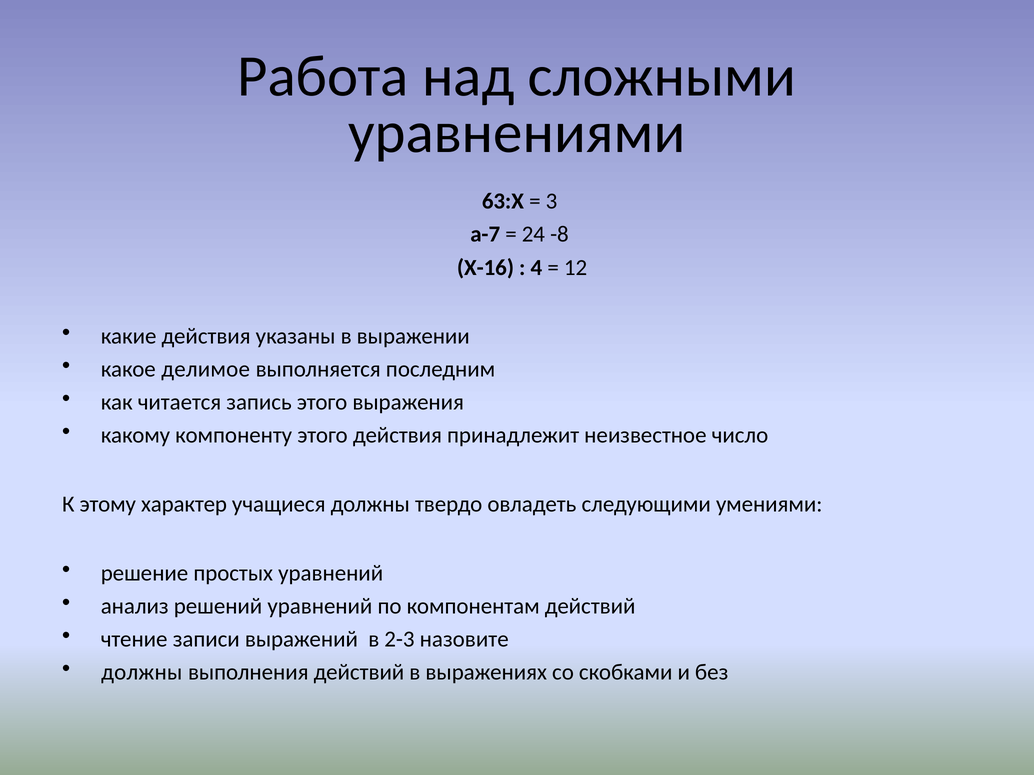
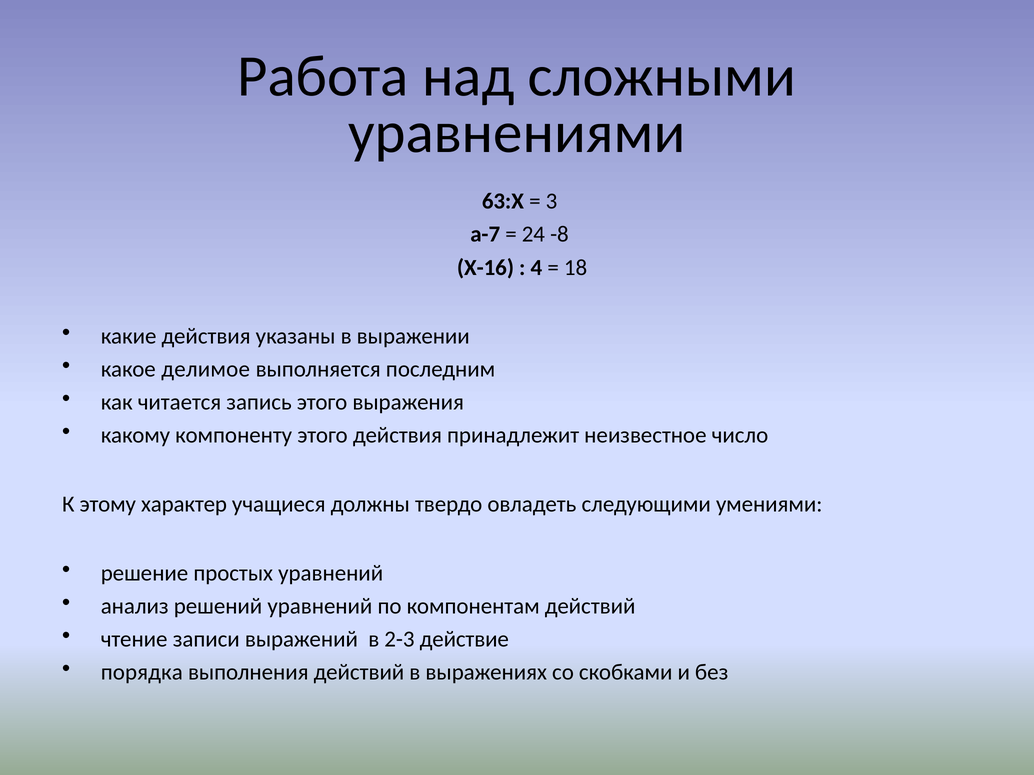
12: 12 -> 18 (576, 268)
назовите: назовите -> действие (464, 640)
должны: должны -> порядка (142, 673)
